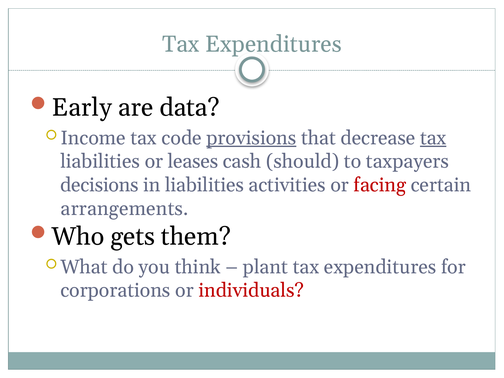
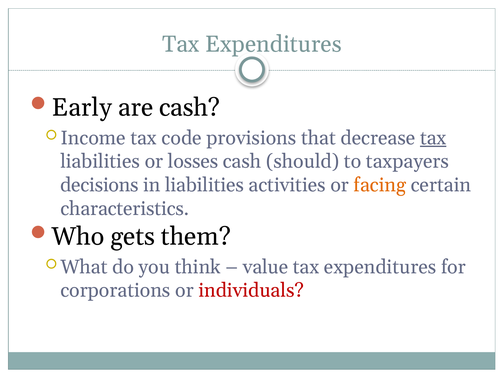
are data: data -> cash (189, 108)
provisions underline: present -> none (251, 138)
leases: leases -> losses (193, 162)
facing colour: red -> orange (380, 185)
arrangements: arrangements -> characteristics (125, 209)
plant: plant -> value (265, 267)
